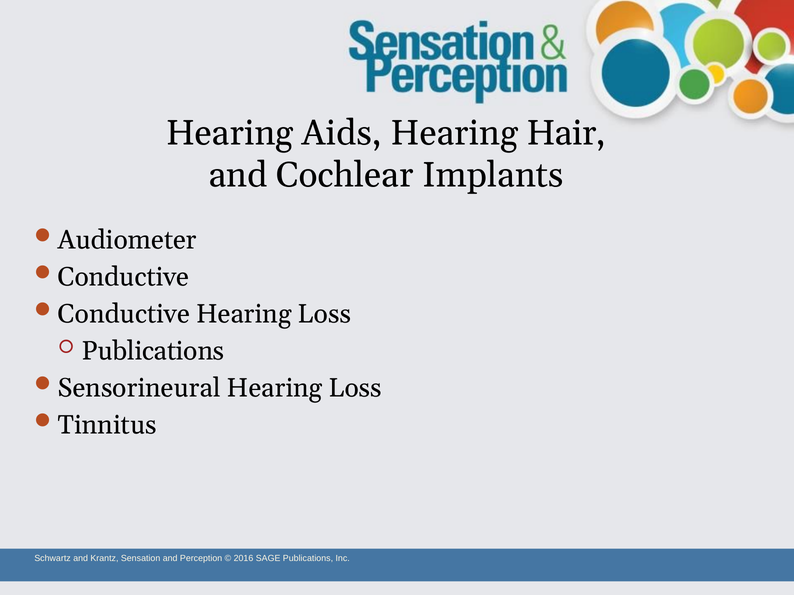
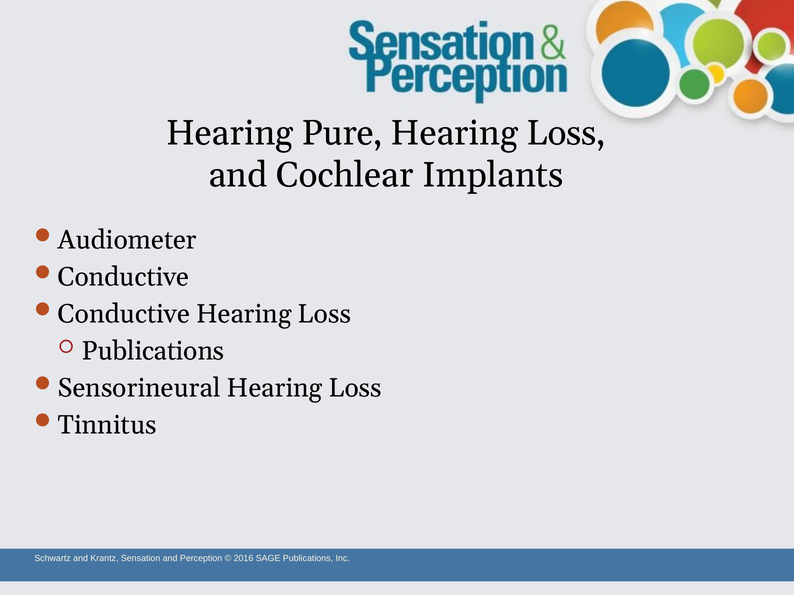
Aids: Aids -> Pure (342, 133)
Hair: Hair -> Loss (566, 133)
